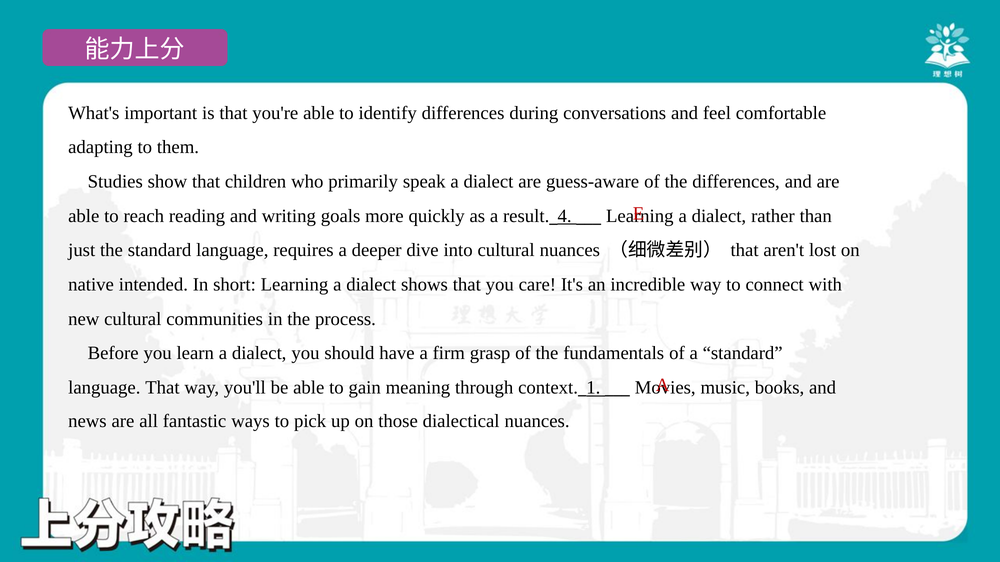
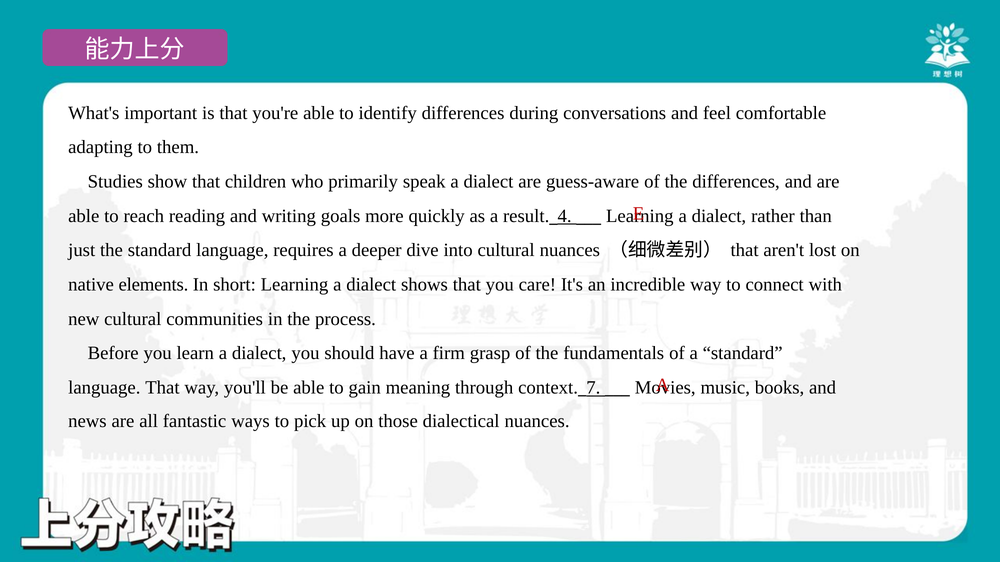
intended: intended -> elements (153, 285)
1: 1 -> 7 (593, 388)
